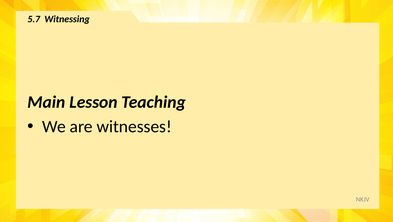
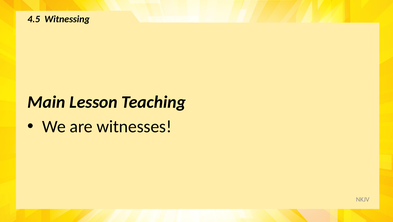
5.7: 5.7 -> 4.5 (34, 19)
